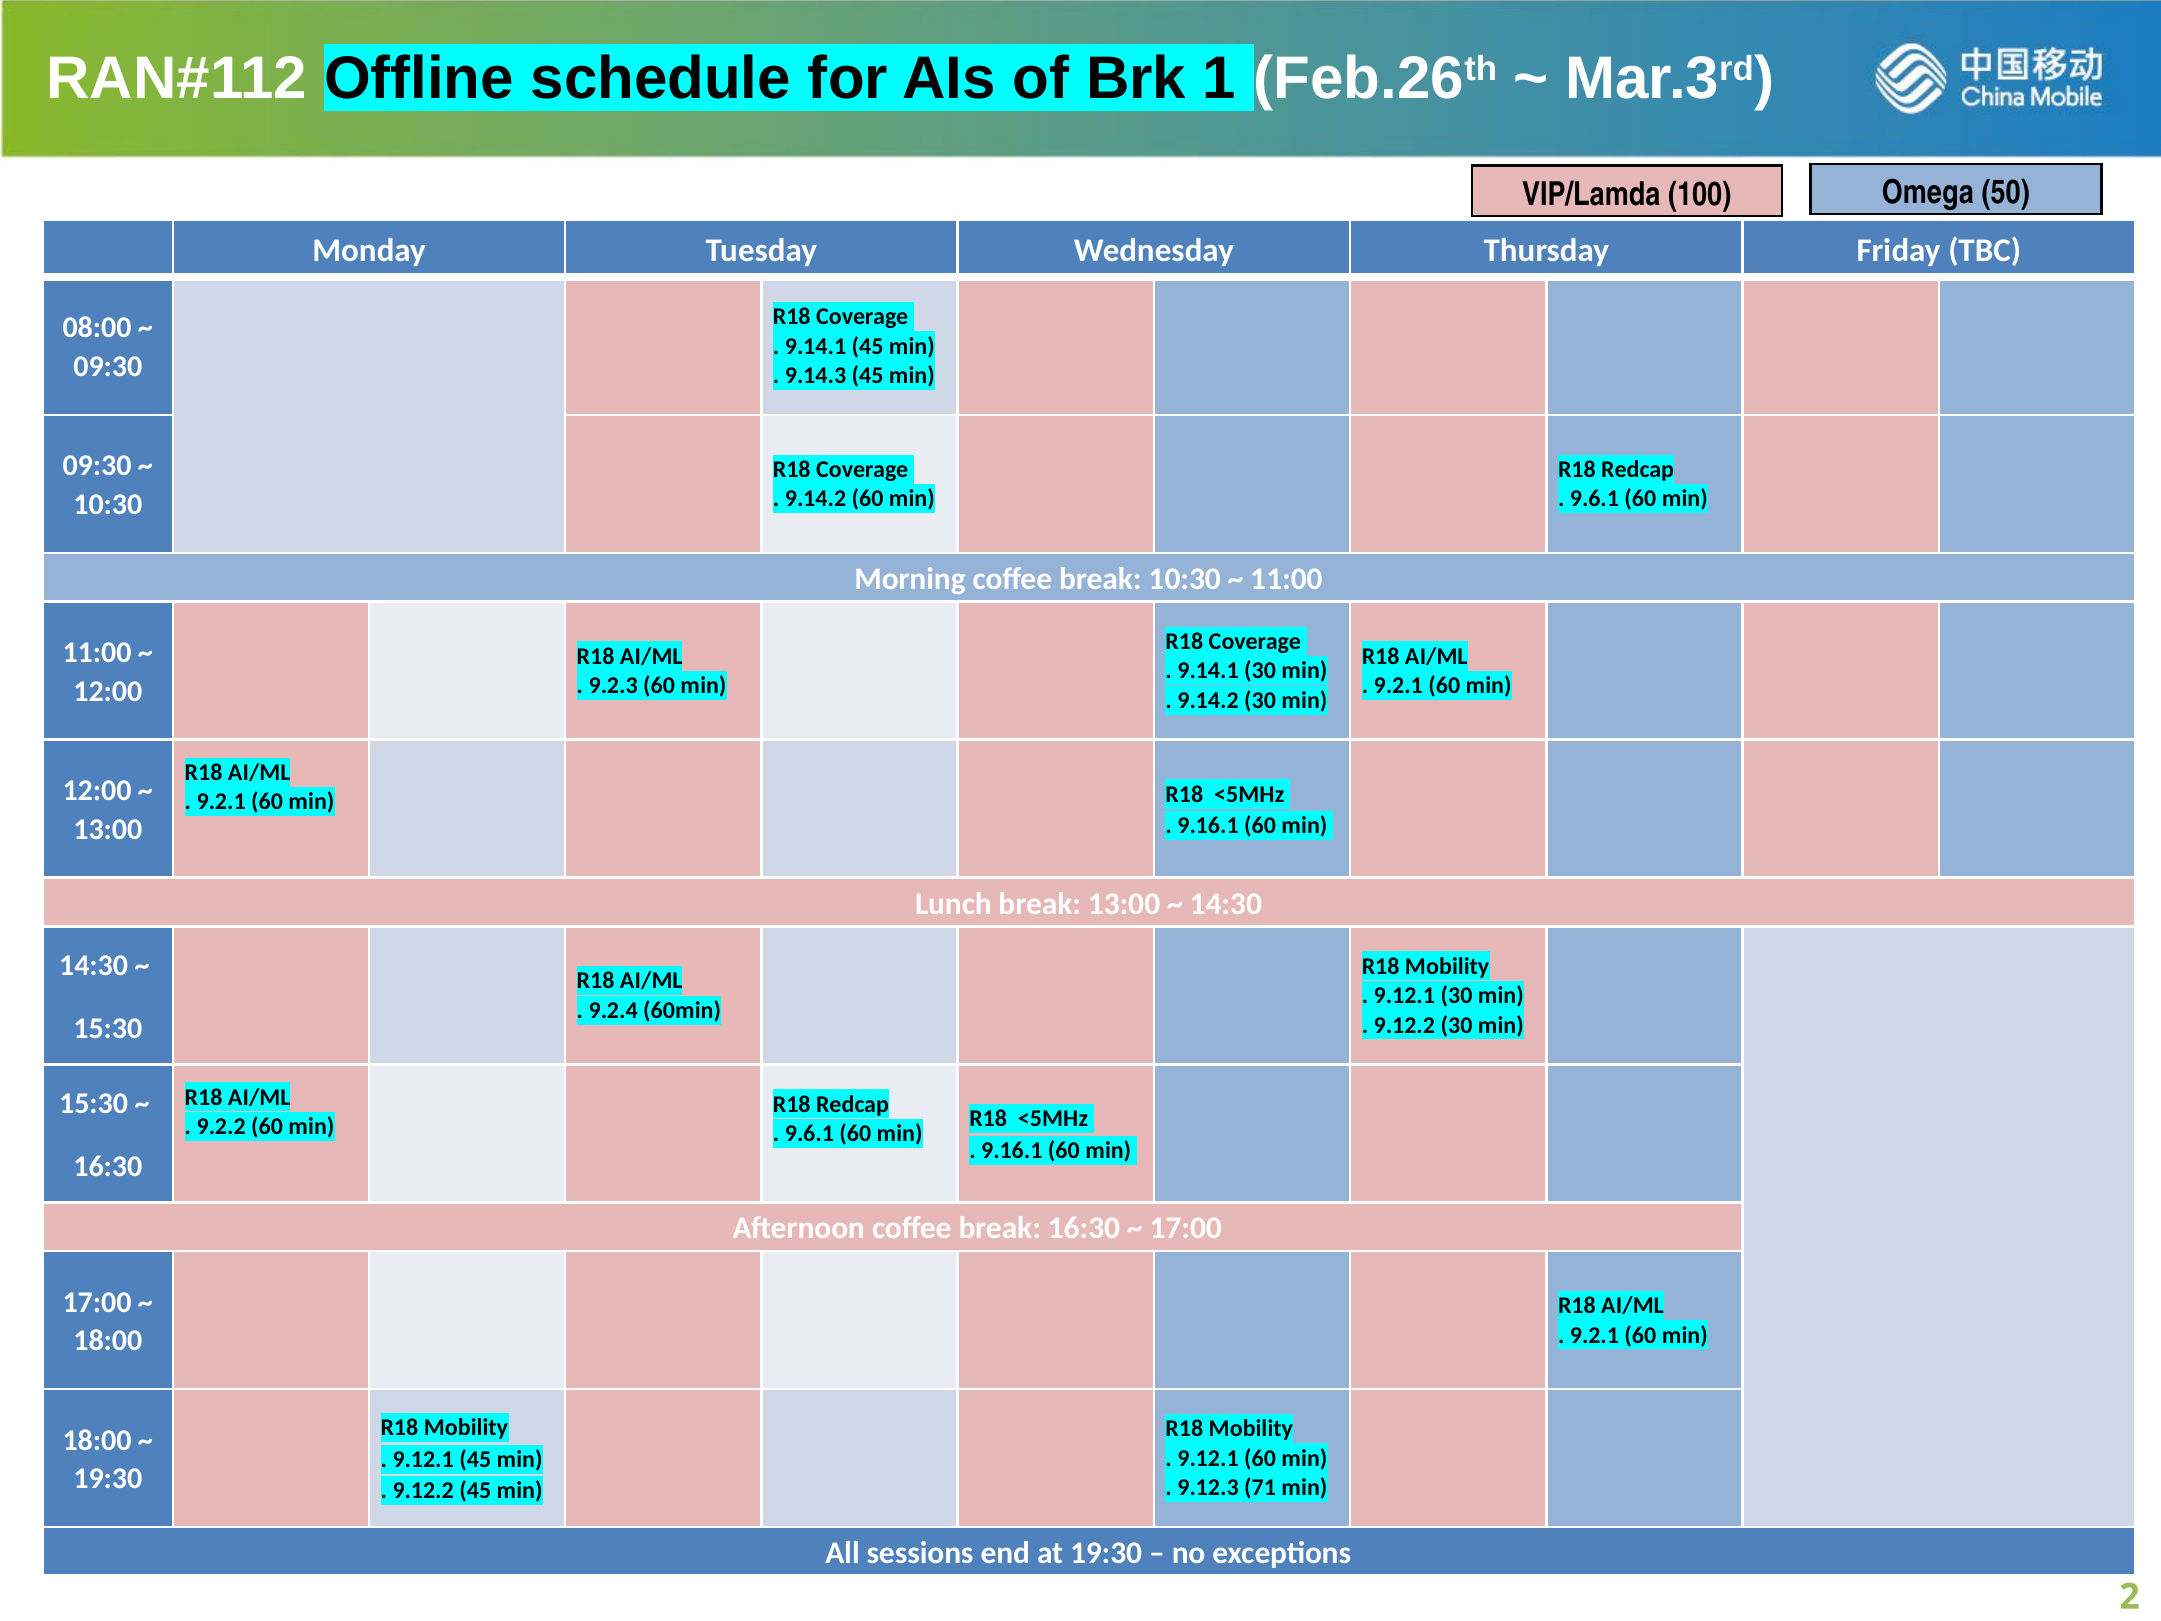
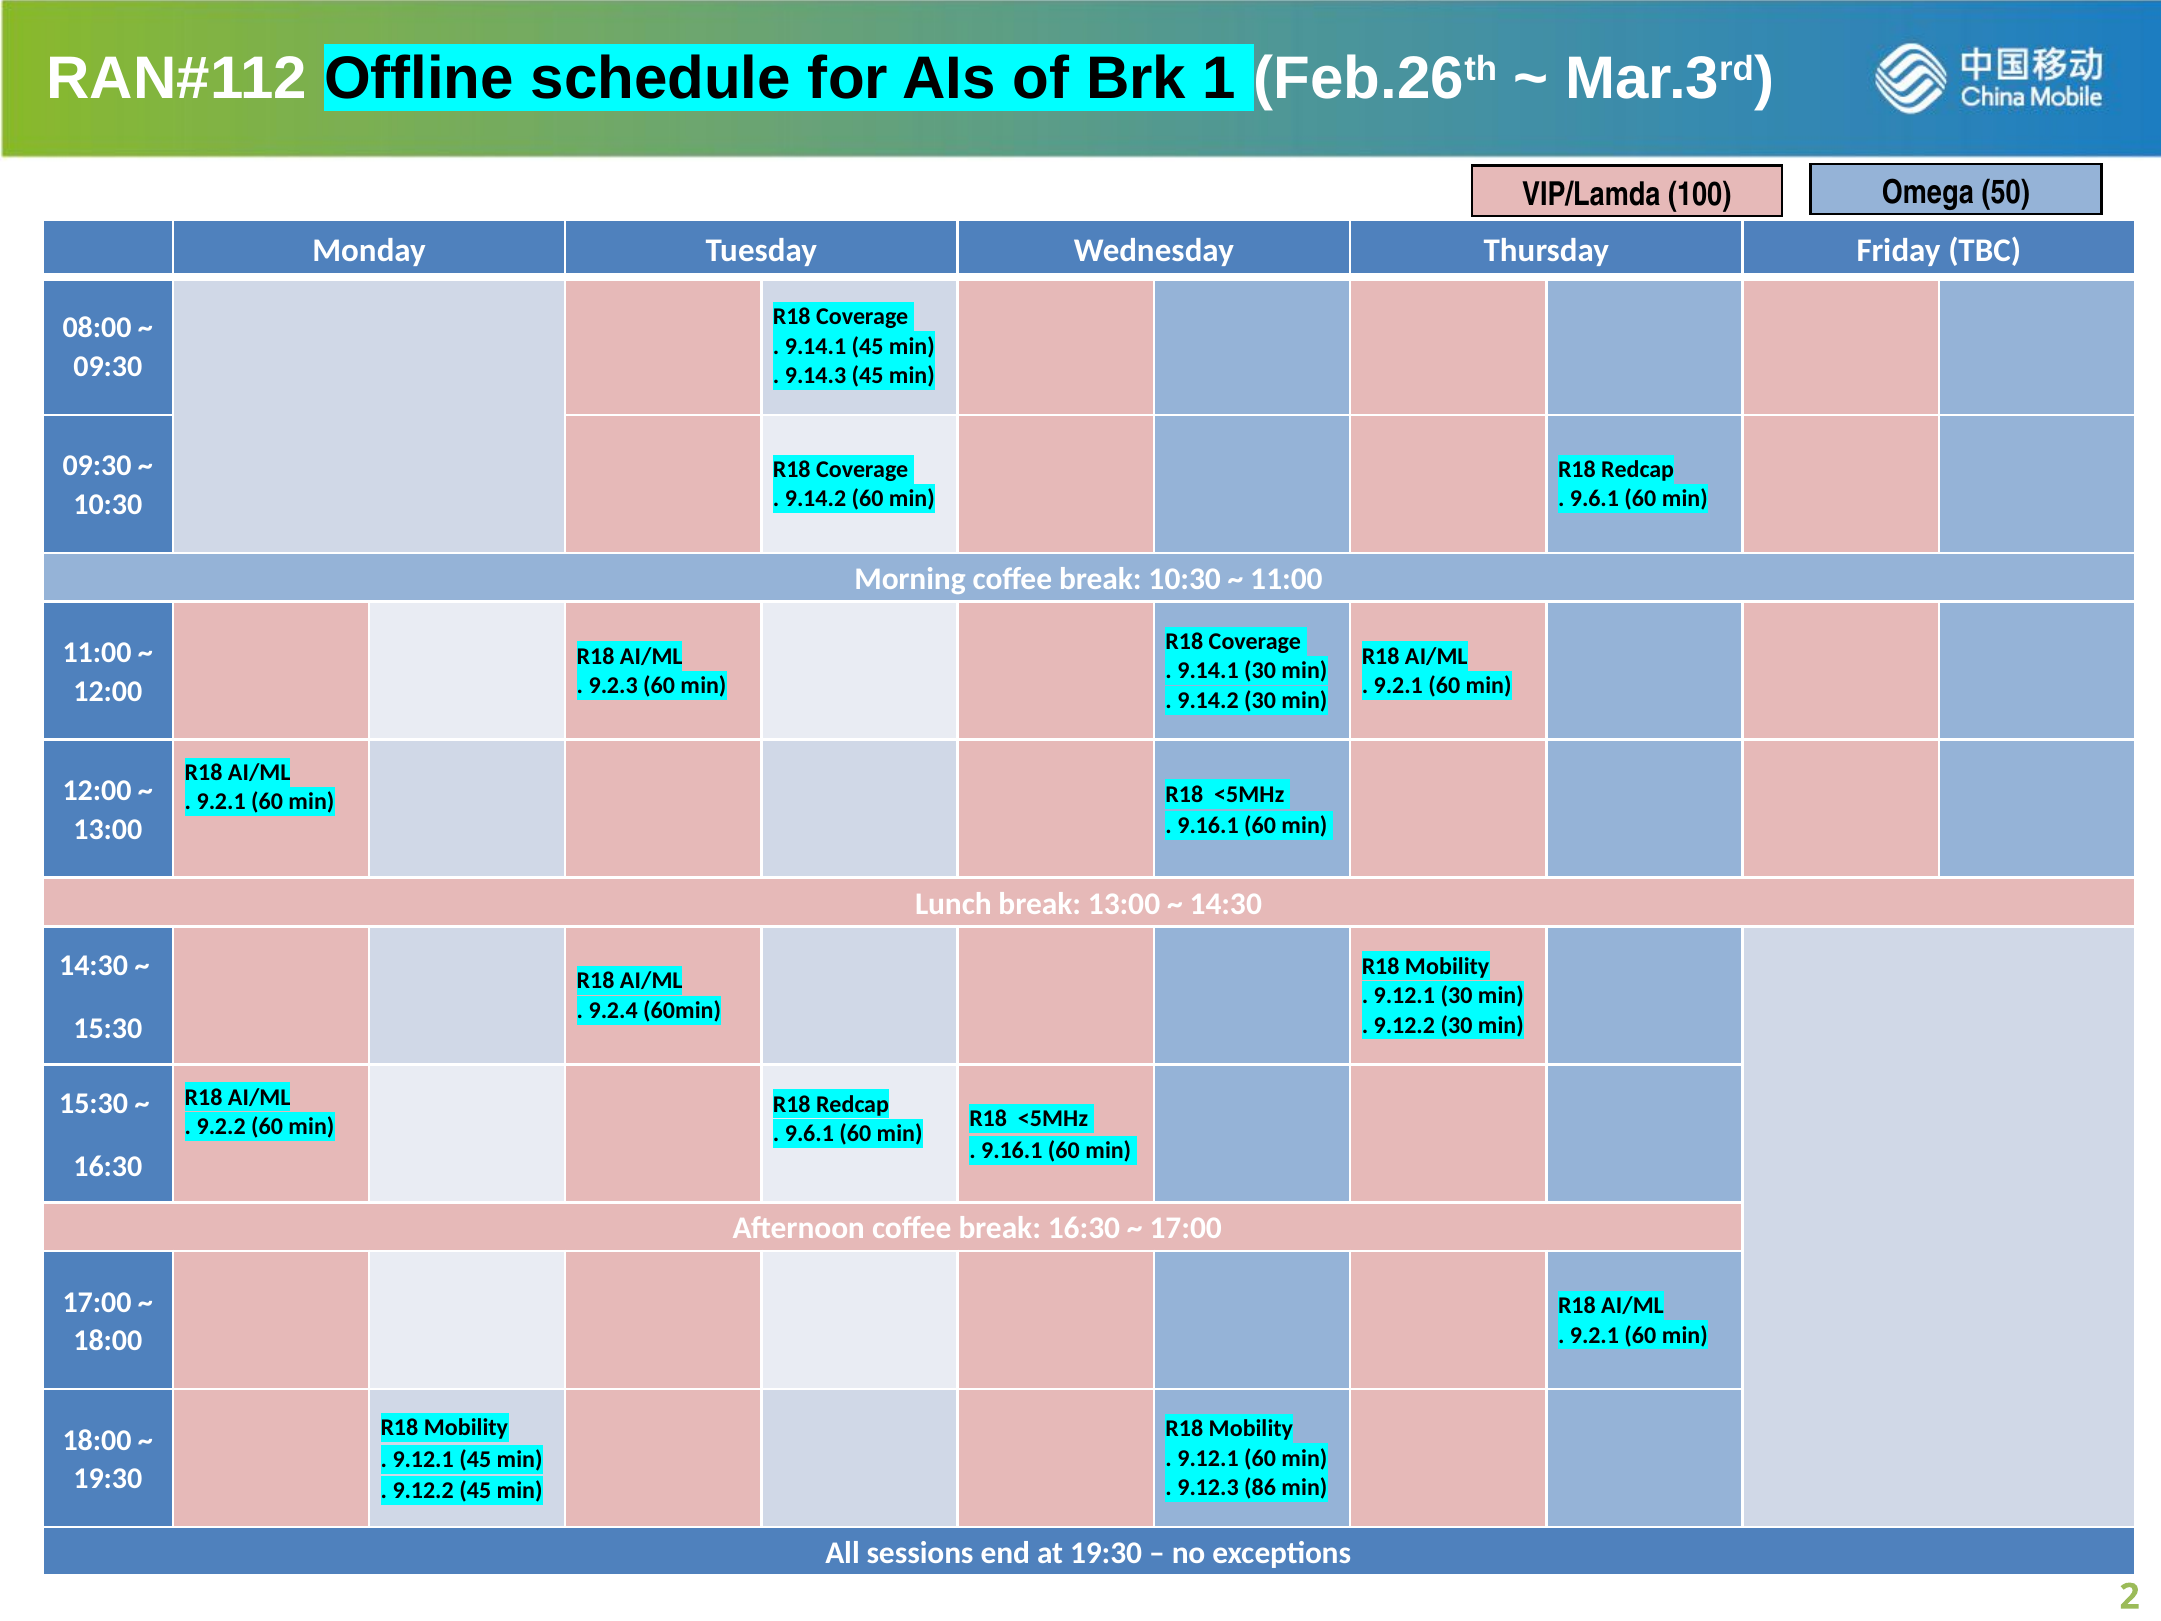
71: 71 -> 86 (1260, 1488)
